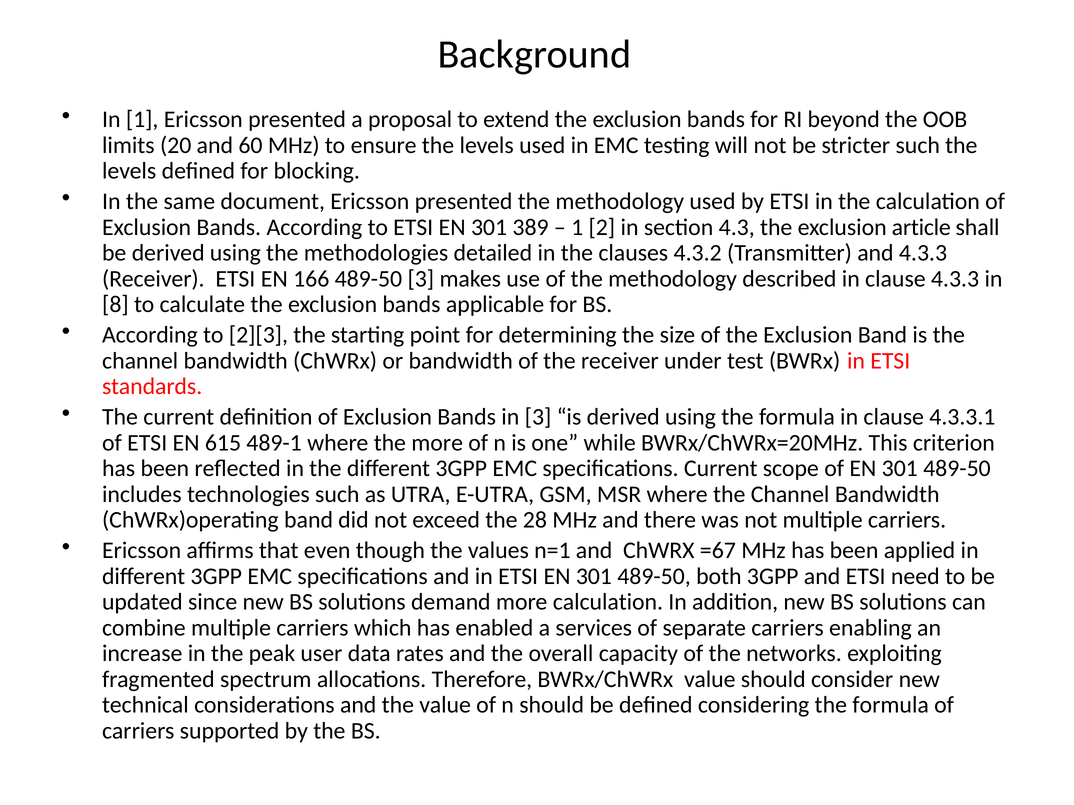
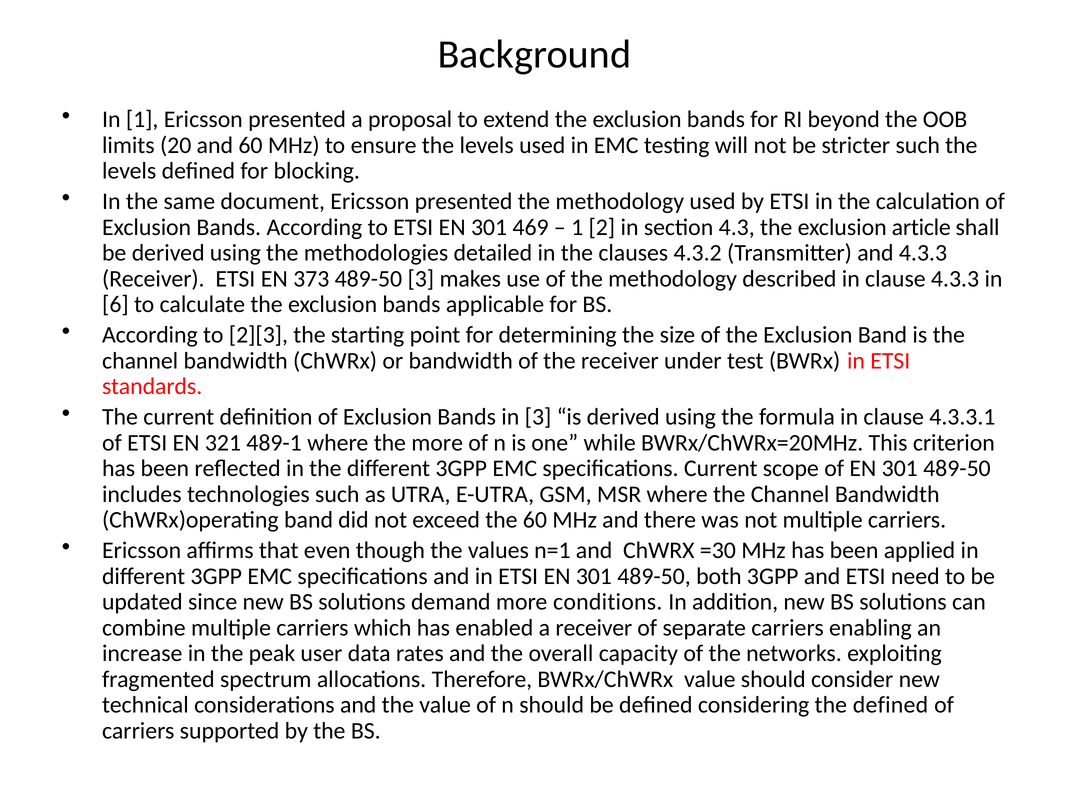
389: 389 -> 469 (531, 227)
166: 166 -> 373 (311, 279)
8: 8 -> 6 (115, 305)
615: 615 -> 321 (223, 443)
the 28: 28 -> 60 (535, 520)
=67: =67 -> =30 (718, 551)
more calculation: calculation -> conditions (608, 602)
a services: services -> receiver (594, 628)
considering the formula: formula -> defined (890, 705)
